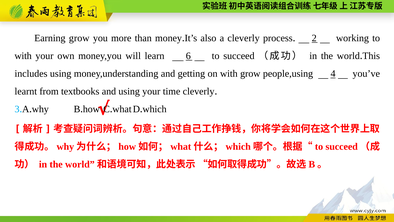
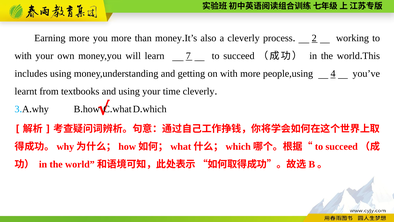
Earning grow: grow -> more (79, 38)
6: 6 -> 7 (188, 56)
with grow: grow -> more (250, 74)
